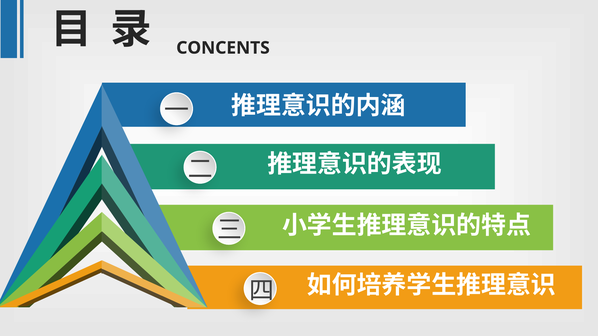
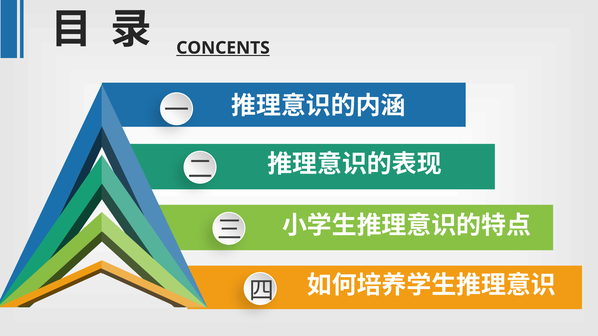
CONCENTS underline: none -> present (223, 48)
